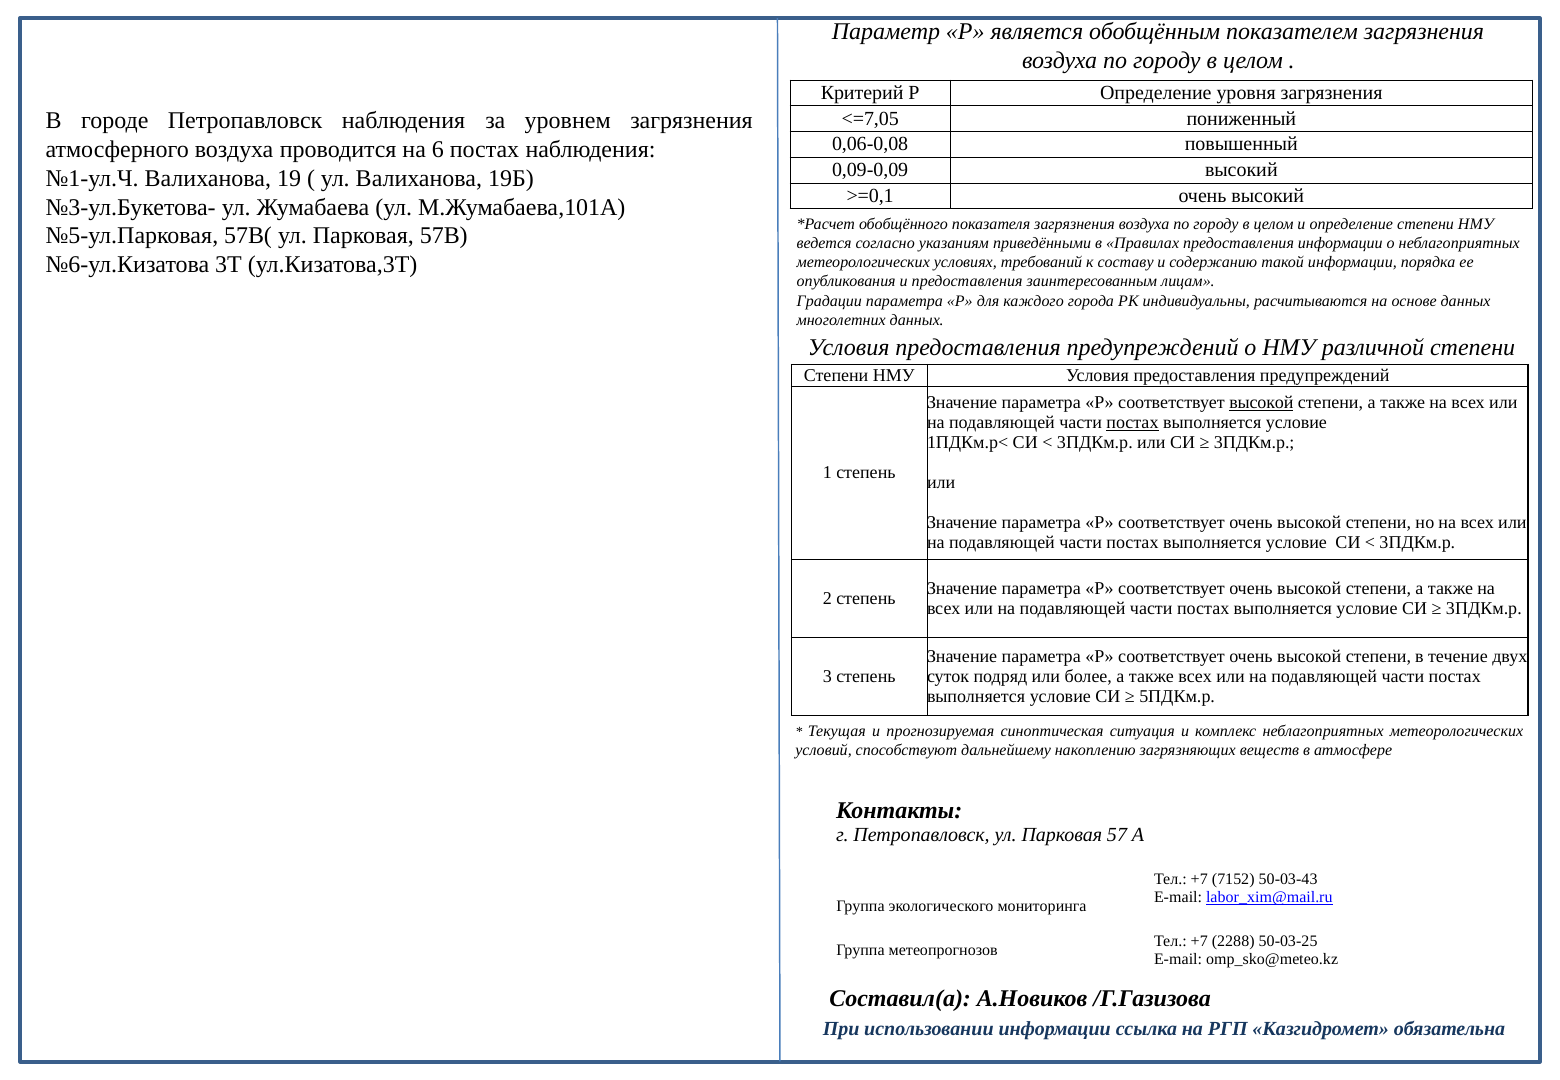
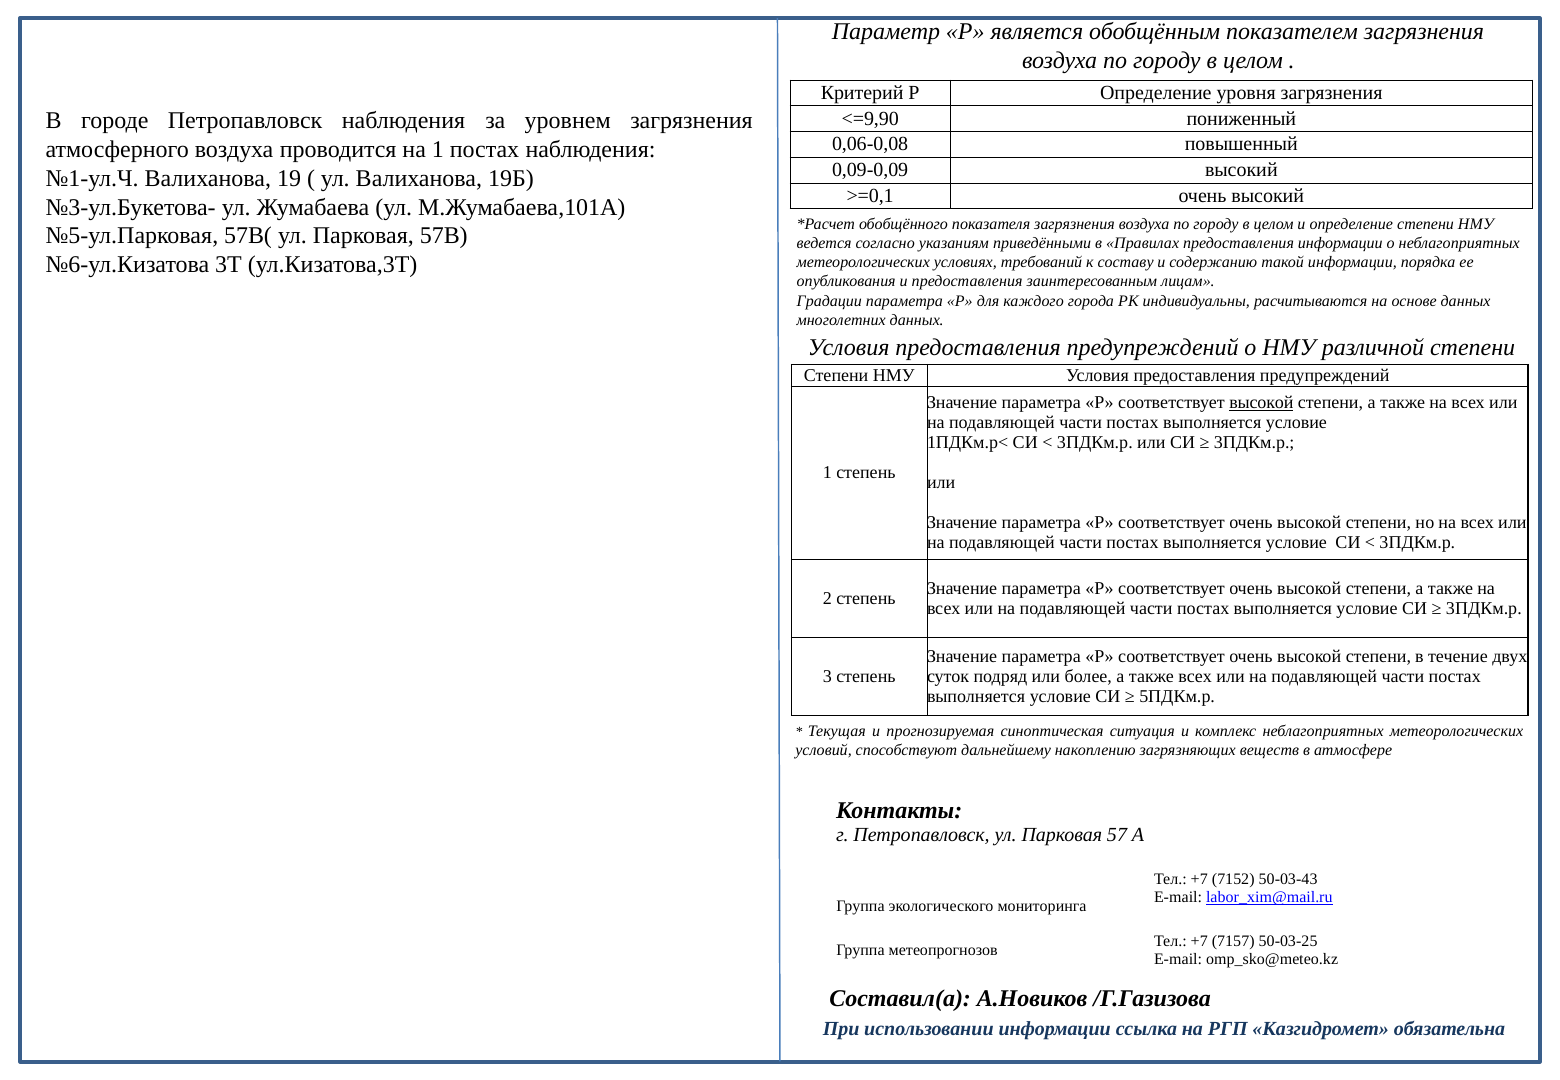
<=7,05: <=7,05 -> <=9,90 (870, 119)
на 6: 6 -> 1 (438, 150)
постах underline: present -> none (1132, 423)
2288: 2288 -> 7157 (1233, 942)
